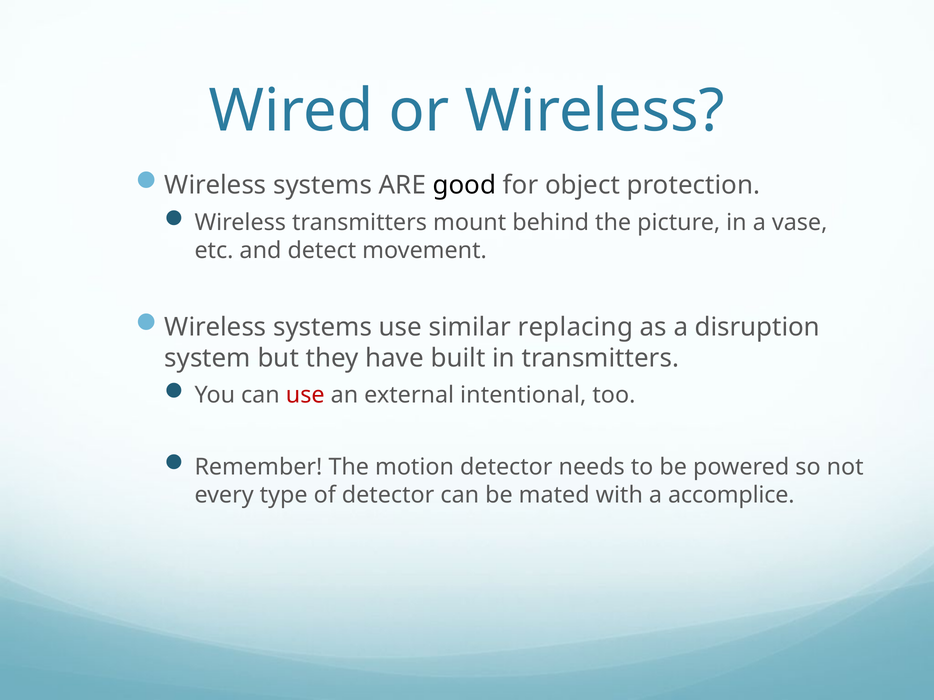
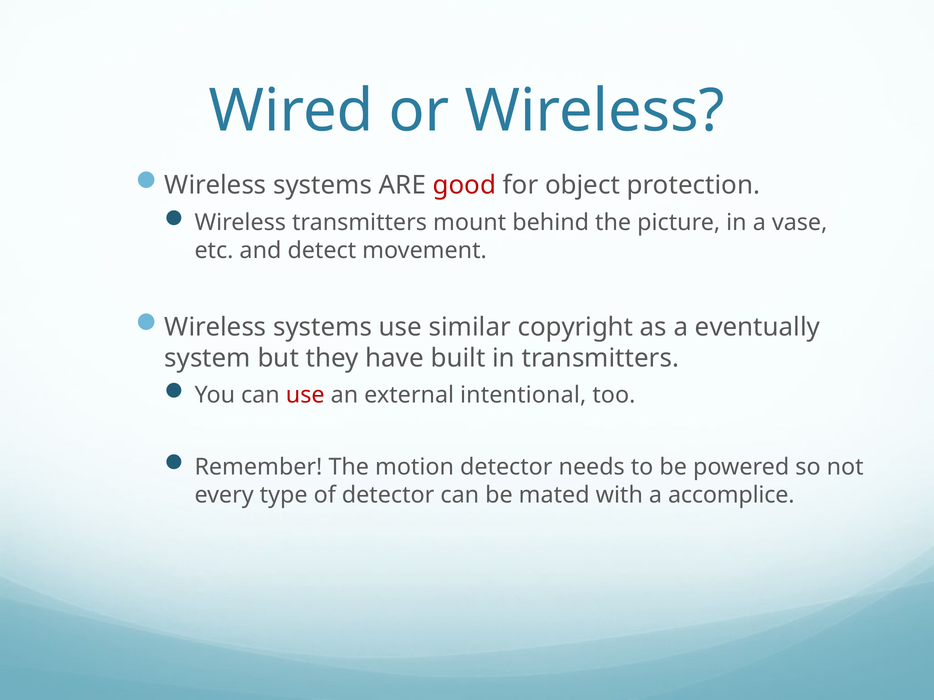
good colour: black -> red (464, 186)
replacing: replacing -> copyright (575, 327)
disruption: disruption -> eventually (757, 327)
